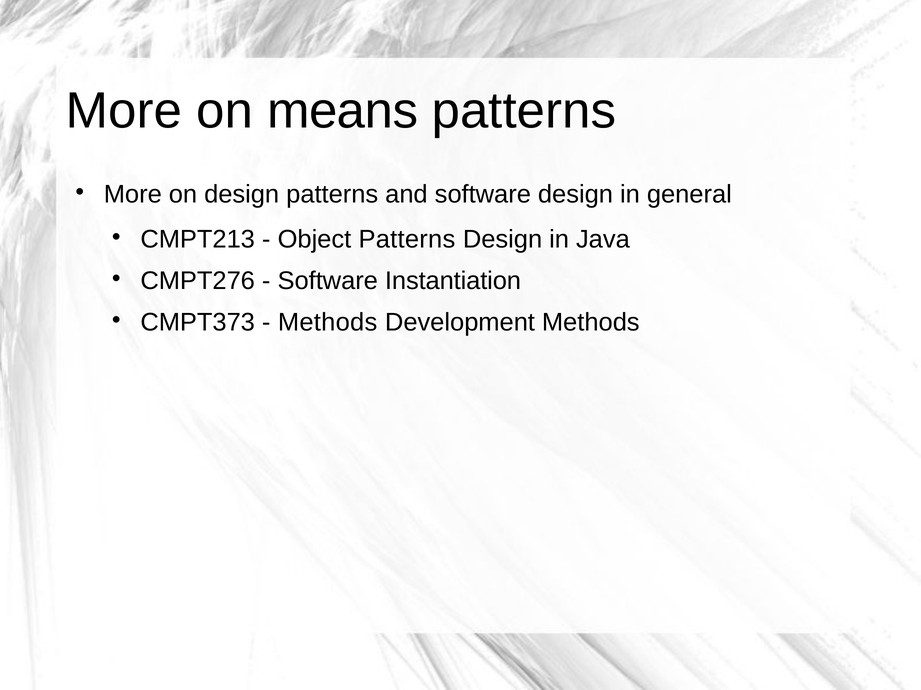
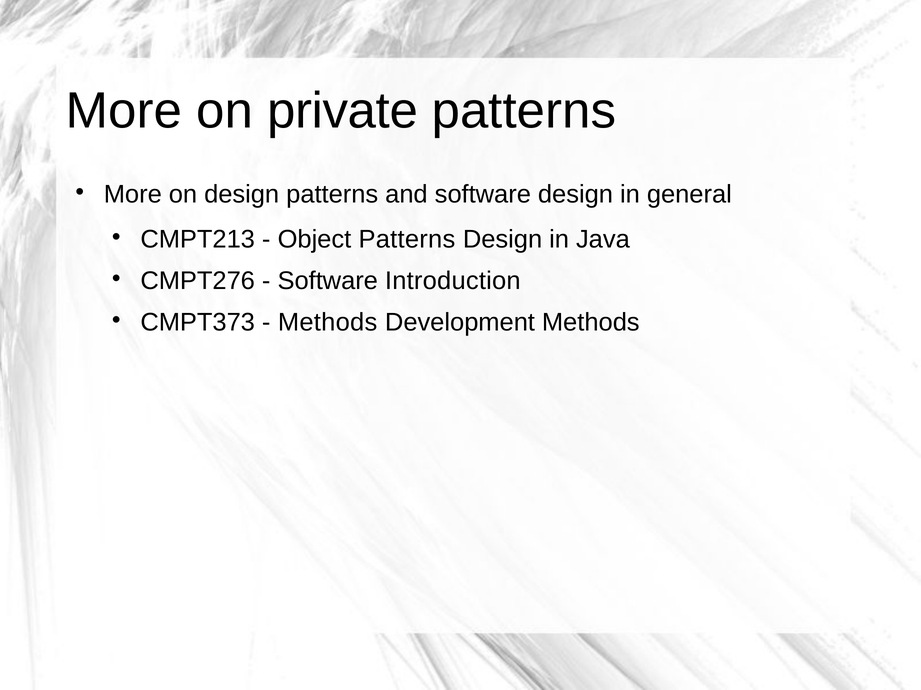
means: means -> private (343, 111)
Instantiation: Instantiation -> Introduction (453, 281)
